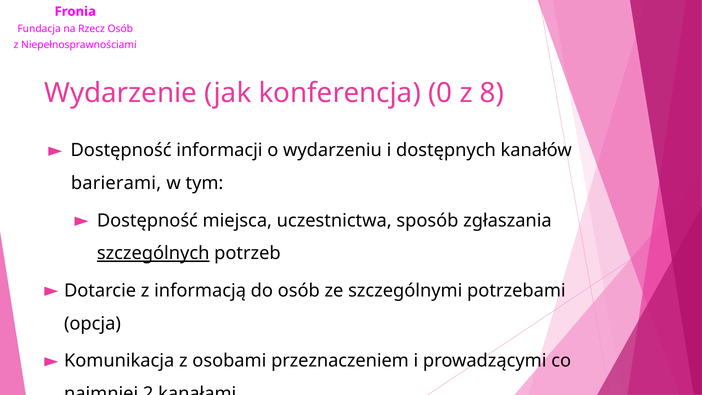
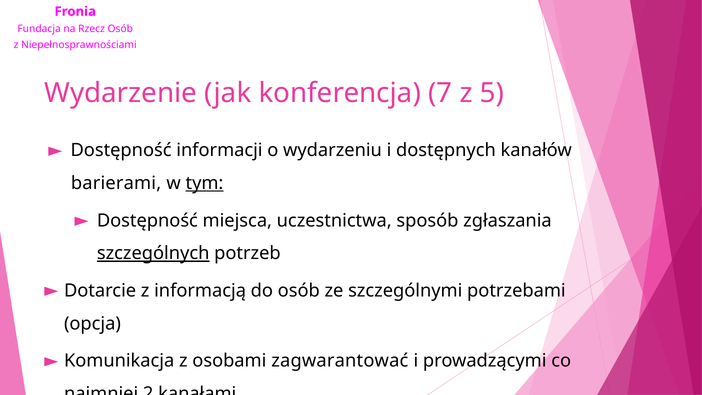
0: 0 -> 7 (440, 93)
8: 8 -> 5 (492, 93)
tym underline: none -> present (204, 183)
przeznaczeniem: przeznaczeniem -> zagwarantować (340, 361)
